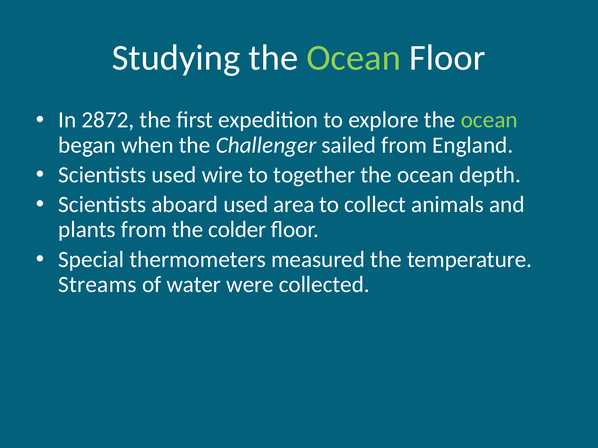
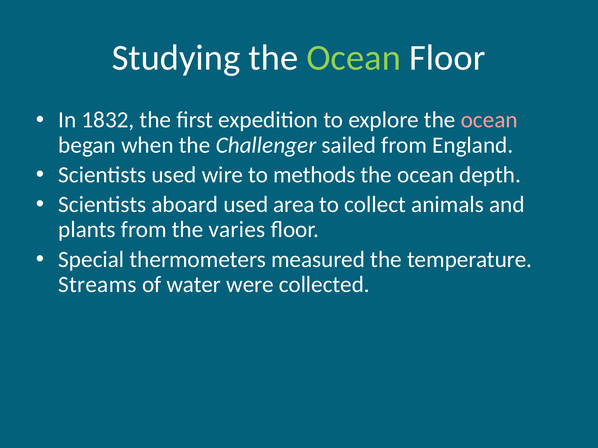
2872: 2872 -> 1832 (108, 120)
ocean colour: light green -> pink (489, 120)
together: together -> methods (314, 175)
colder: colder -> varies (237, 230)
